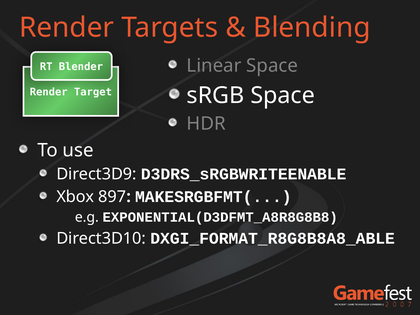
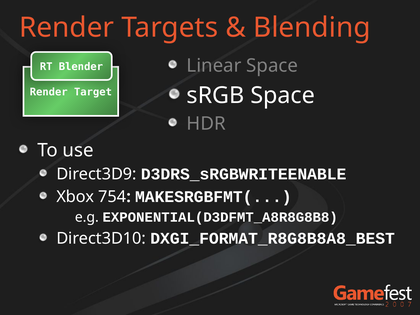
897: 897 -> 754 (112, 197)
DXGI_FORMAT_R8G8B8A8_ABLE: DXGI_FORMAT_R8G8B8A8_ABLE -> DXGI_FORMAT_R8G8B8A8_BEST (273, 239)
